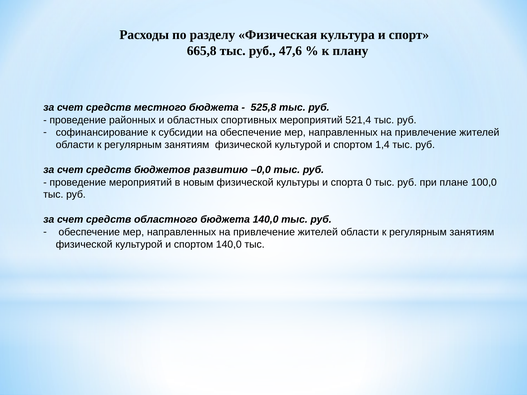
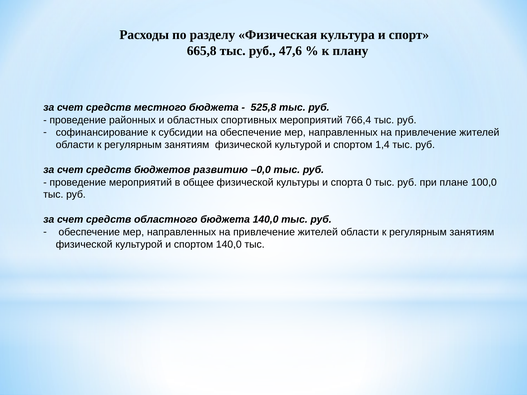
521,4: 521,4 -> 766,4 (358, 120)
новым: новым -> общее (199, 182)
